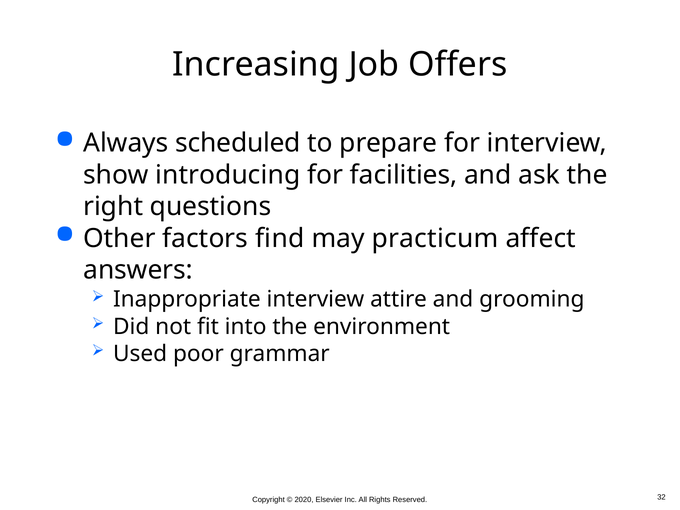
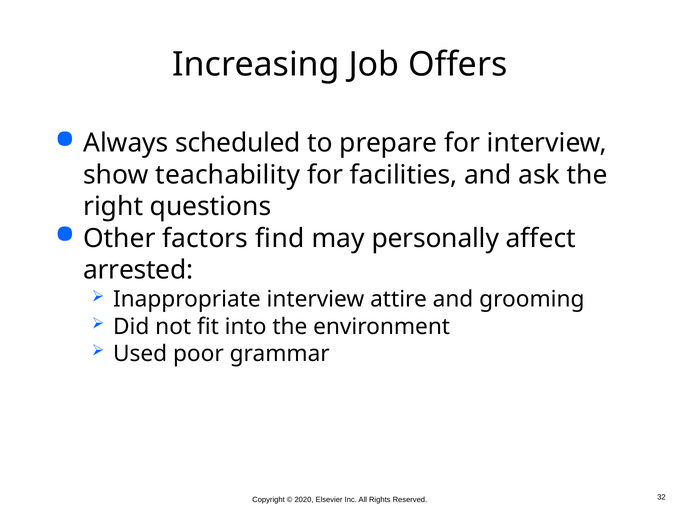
introducing: introducing -> teachability (228, 175)
practicum: practicum -> personally (435, 238)
answers: answers -> arrested (138, 270)
